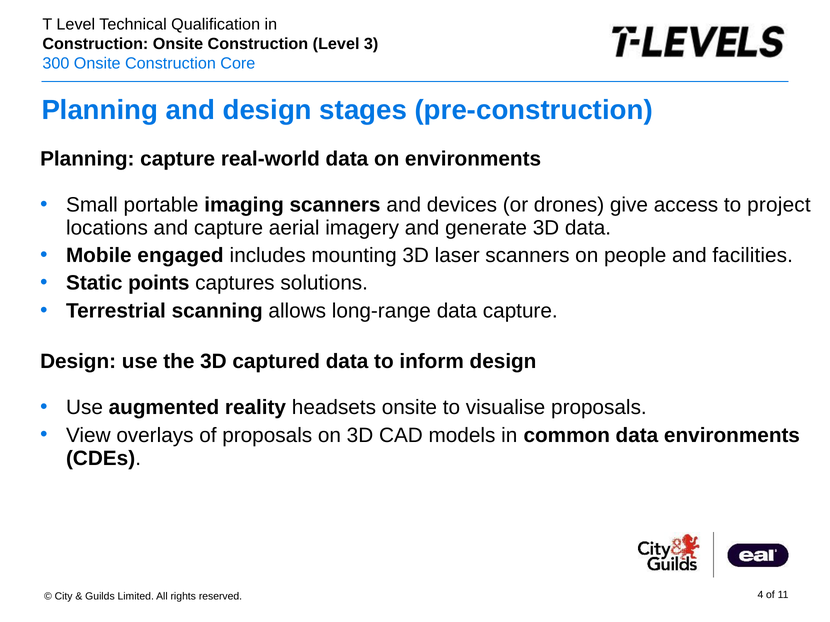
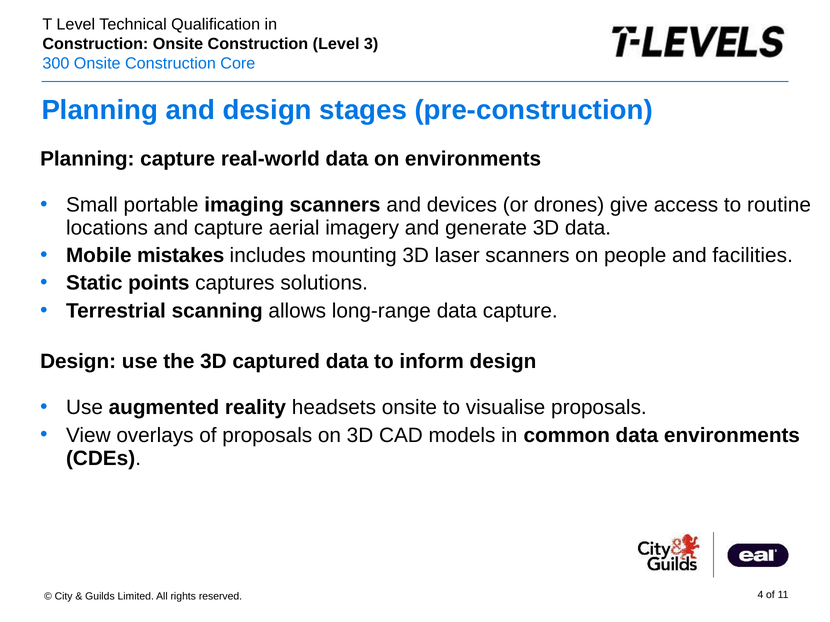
project: project -> routine (779, 205)
engaged: engaged -> mistakes (181, 256)
